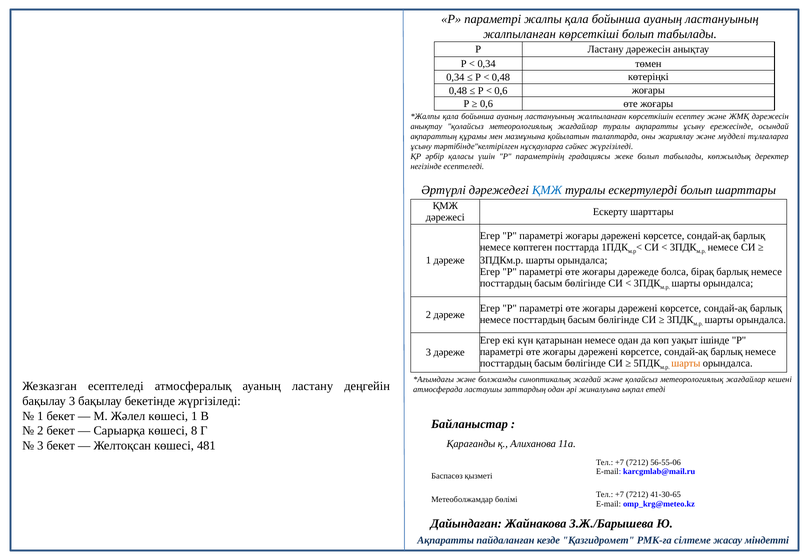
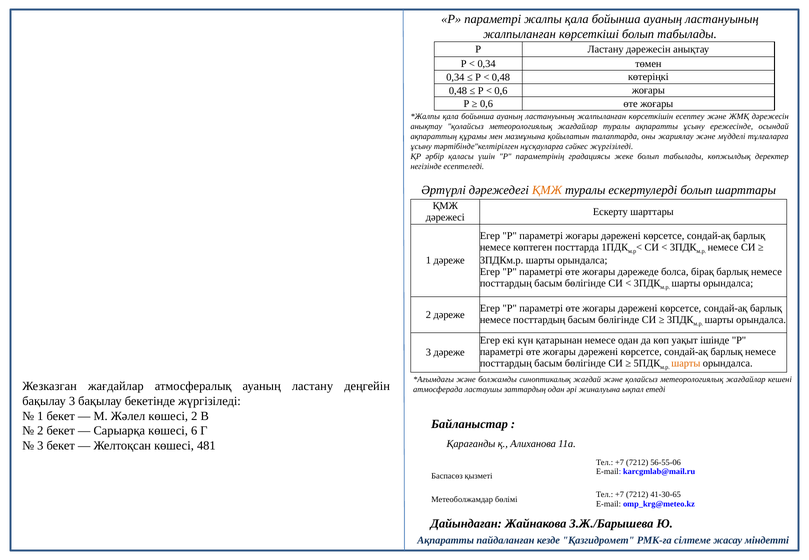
ҚМЖ colour: blue -> orange (547, 190)
Жезказган есептеледі: есептеледі -> жағдайлар (116, 386)
көшесі 1: 1 -> 2 (194, 416)
8: 8 -> 6 (194, 431)
